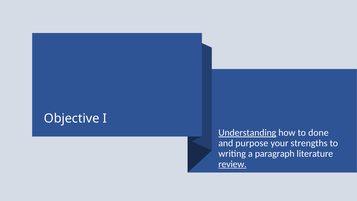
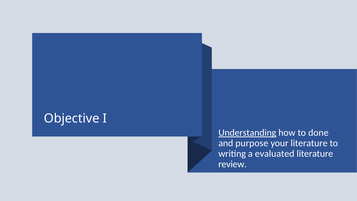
your strengths: strengths -> literature (309, 143)
paragraph: paragraph -> evaluated (275, 153)
review underline: present -> none (232, 164)
